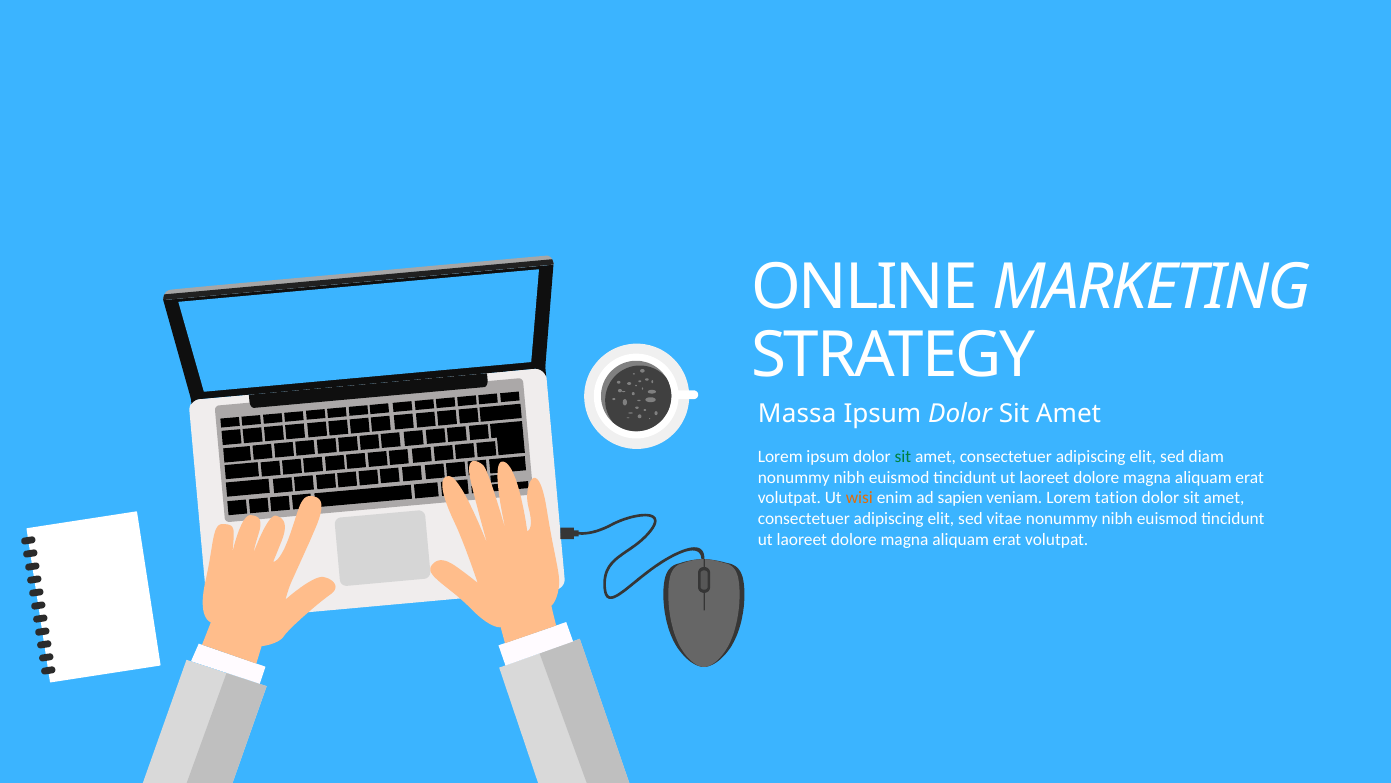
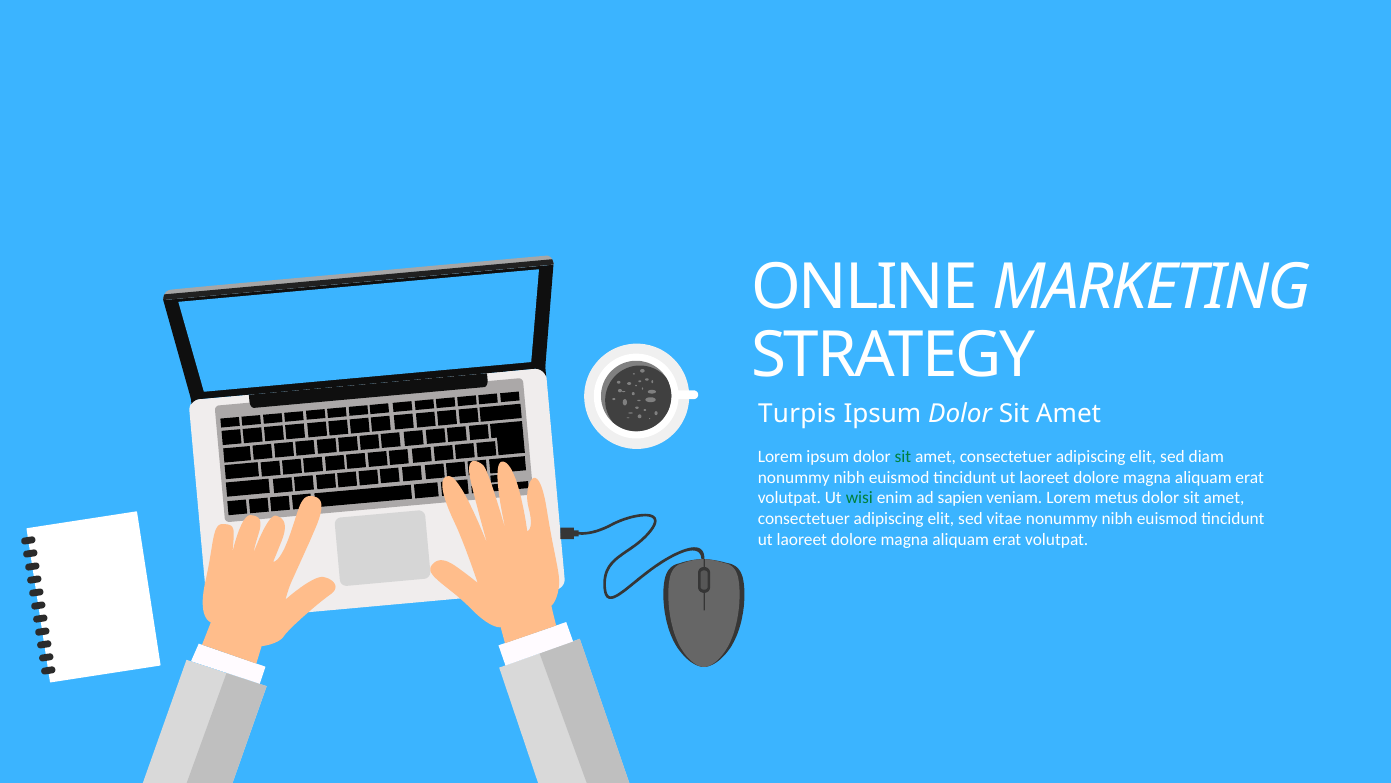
Massa: Massa -> Turpis (797, 413)
wisi colour: orange -> green (859, 498)
tation: tation -> metus (1117, 498)
